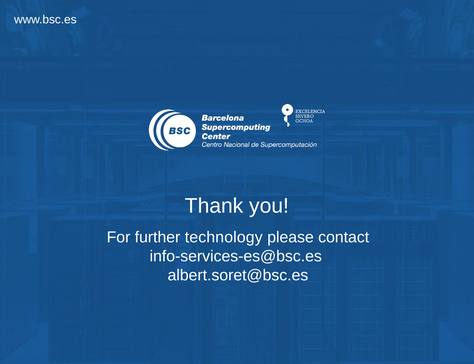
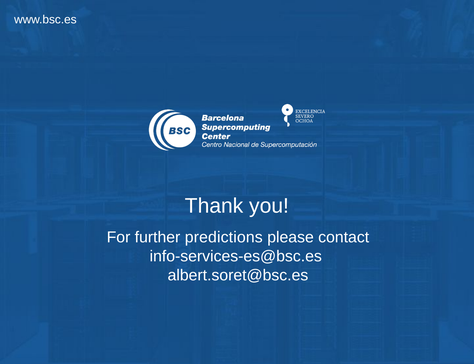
technology: technology -> predictions (224, 237)
